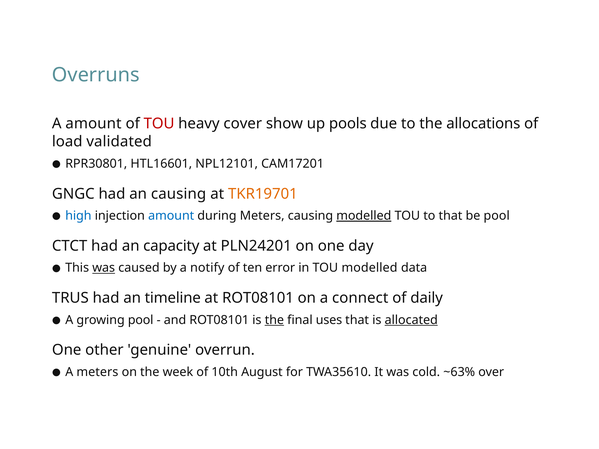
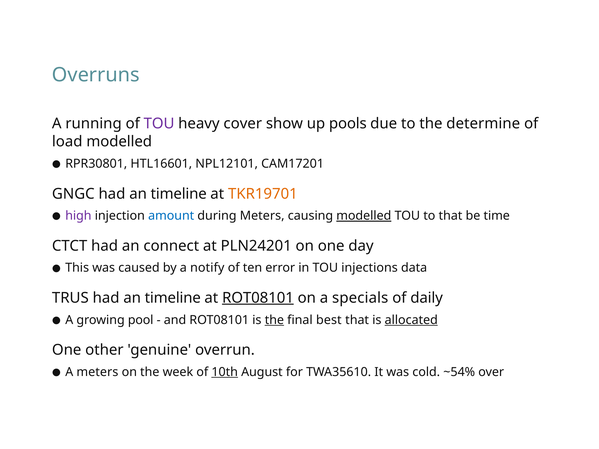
A amount: amount -> running (94, 124)
TOU colour: red -> purple (159, 124)
allocations: allocations -> determine (483, 124)
load validated: validated -> modelled (119, 142)
GNGC had an causing: causing -> timeline (179, 194)
high colour: blue -> purple (78, 216)
be pool: pool -> time (497, 216)
capacity: capacity -> connect (171, 246)
was underline: present -> none (104, 268)
TOU modelled: modelled -> injections (370, 268)
ROT08101 underline: none -> present (258, 298)
connect: connect -> specials (360, 298)
uses: uses -> best (329, 320)
10th underline: none -> present (225, 372)
~63%: ~63% -> ~54% (459, 372)
